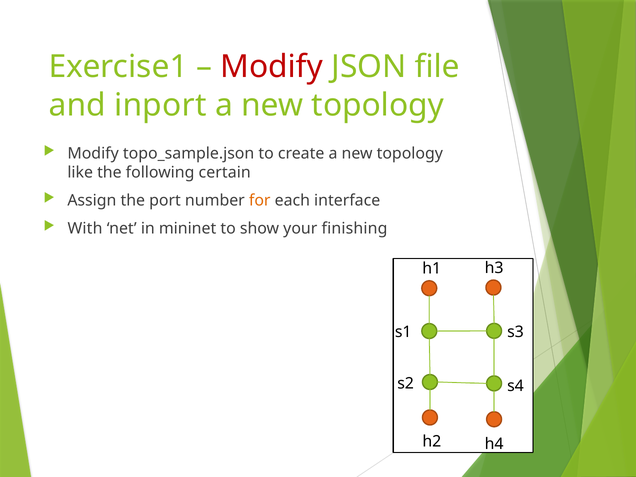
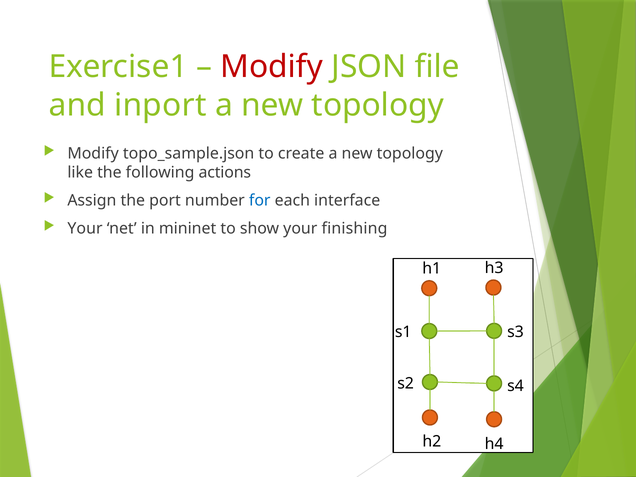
certain: certain -> actions (225, 173)
for colour: orange -> blue (260, 201)
With: With -> Your (85, 228)
